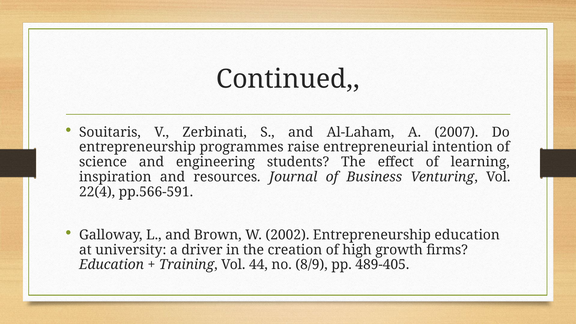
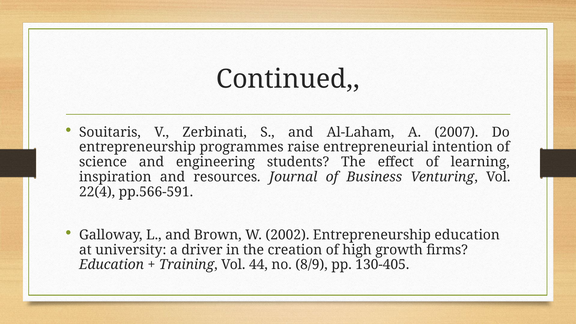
489-405: 489-405 -> 130-405 (382, 265)
